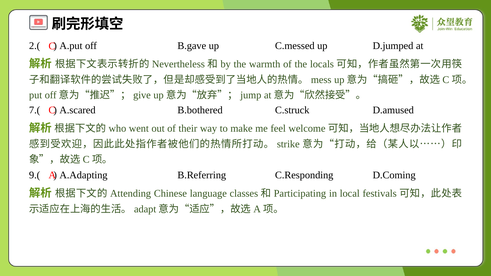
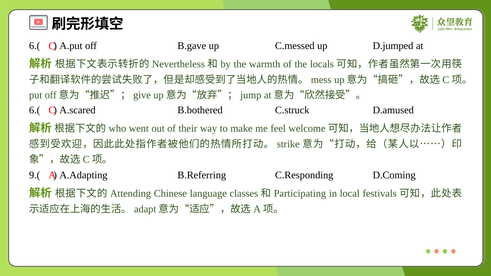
2.(: 2.( -> 6.( (35, 46)
7.(: 7.( -> 6.( (35, 110)
